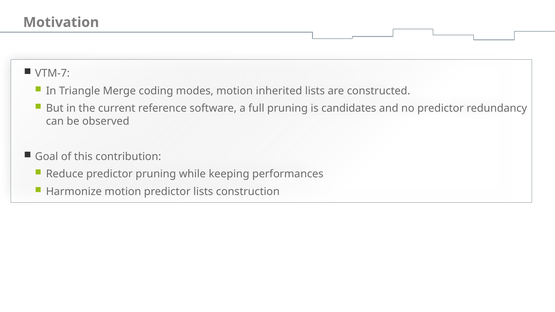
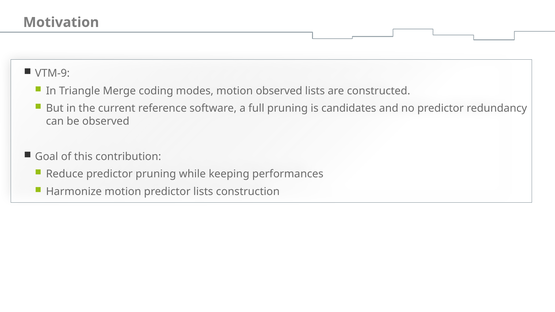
VTM-7: VTM-7 -> VTM-9 (52, 73)
motion inherited: inherited -> observed (279, 91)
